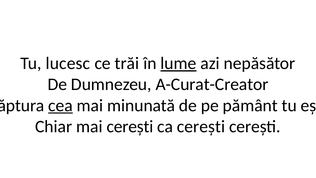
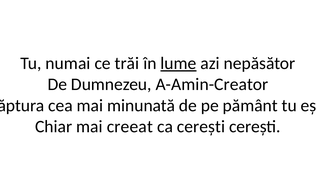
lucesc: lucesc -> numai (68, 63)
A-Curat-Creator: A-Curat-Creator -> A-Amin-Creator (212, 84)
cea underline: present -> none (60, 105)
mai cerești: cerești -> creeat (130, 126)
